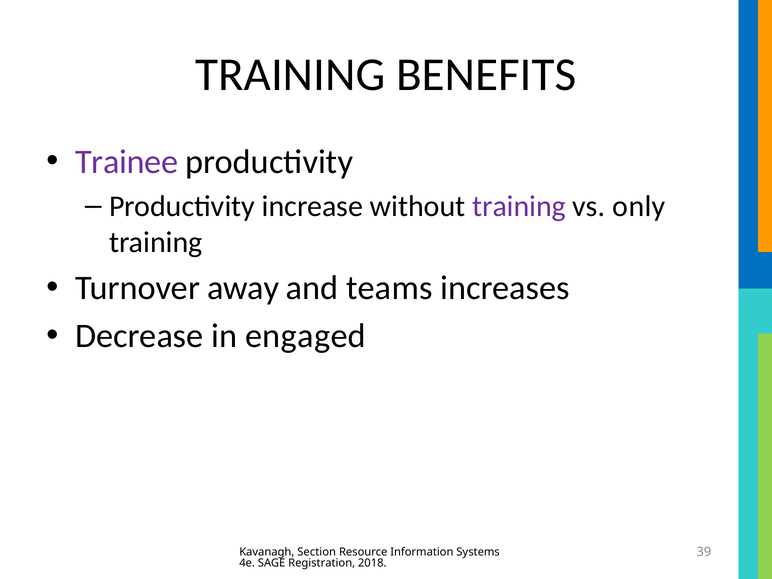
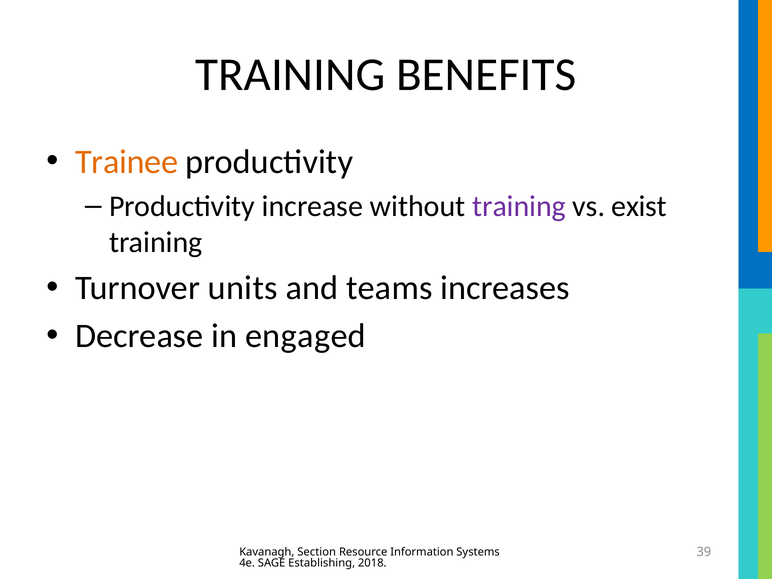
Trainee colour: purple -> orange (127, 162)
only: only -> exist (639, 206)
away: away -> units (243, 288)
Registration: Registration -> Establishing (322, 563)
